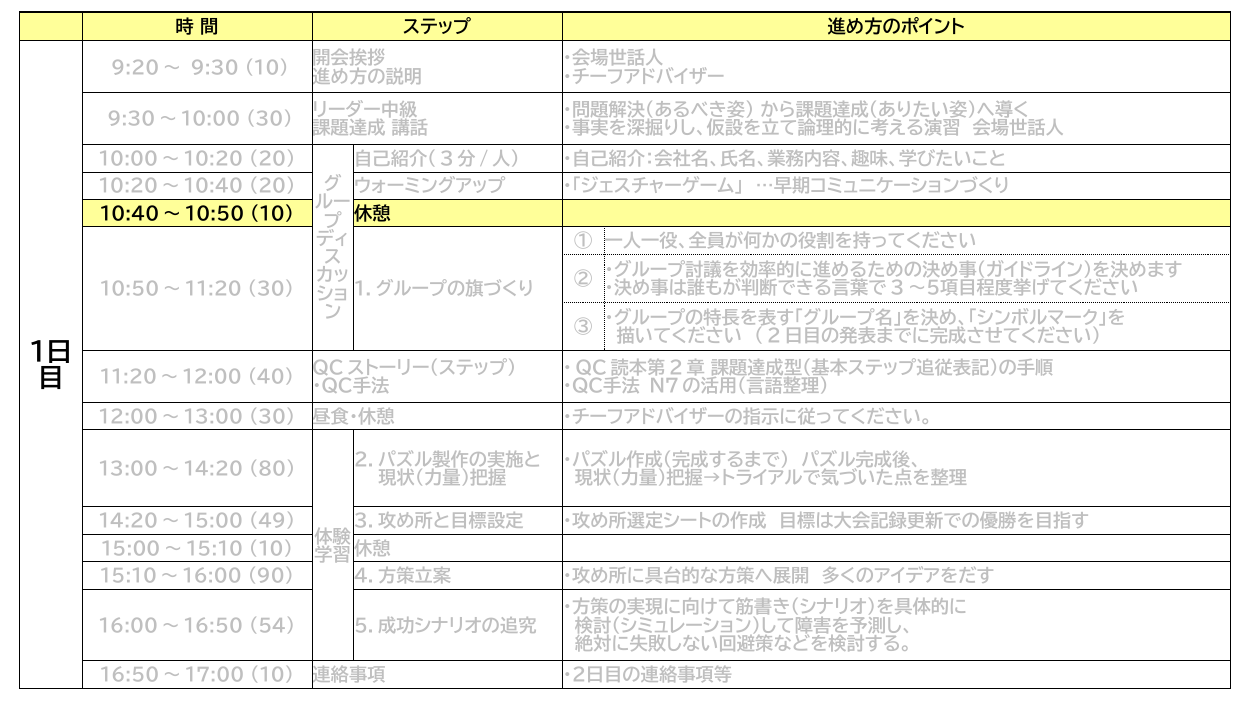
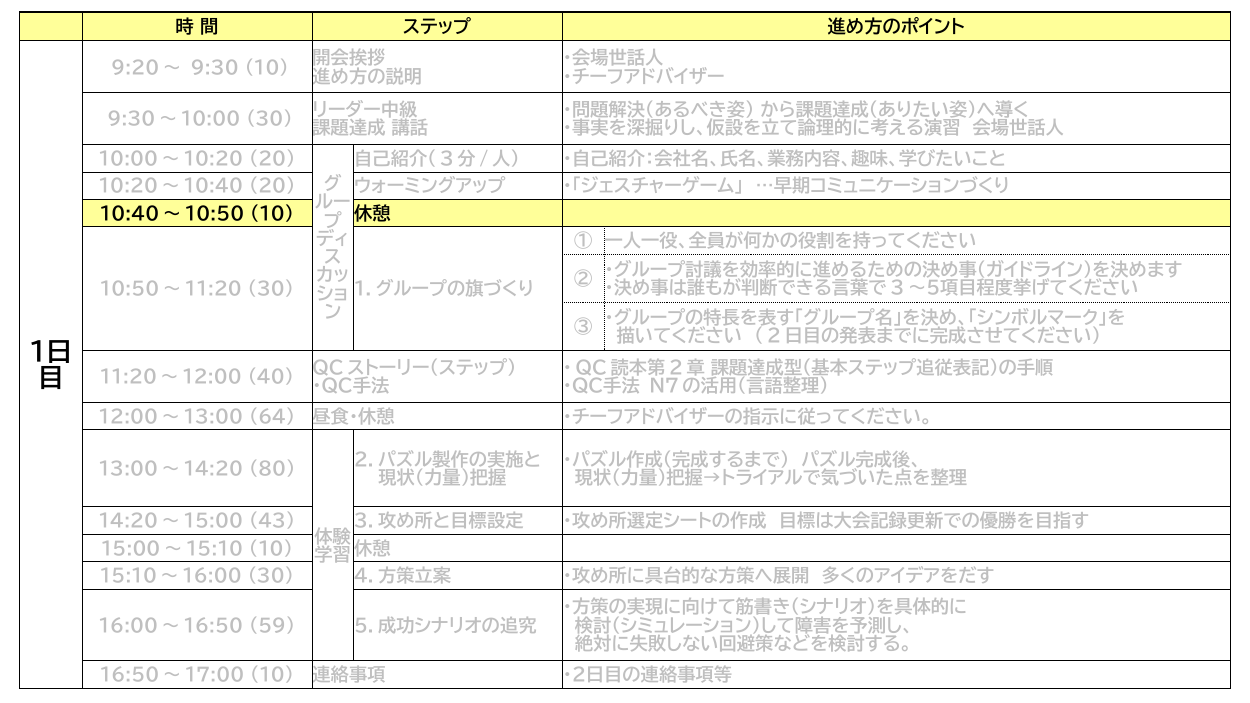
12:00～13:00 30: 30 -> 64 (272, 417)
49: 49 -> 43 (272, 522)
15:10～16:00 90: 90 -> 30 (271, 577)
54: 54 -> 59 (272, 626)
